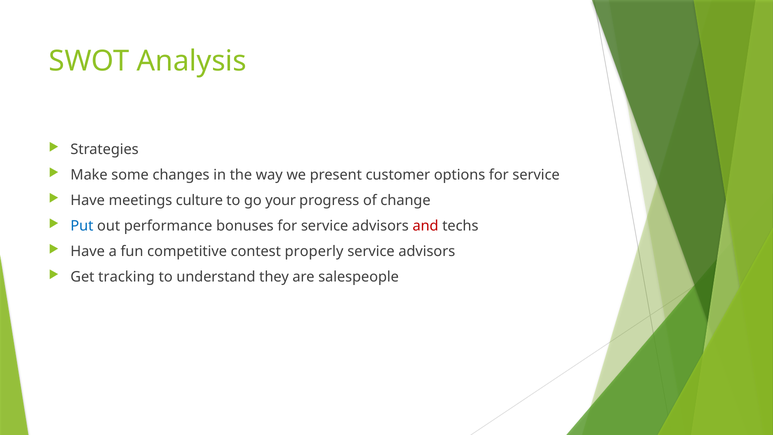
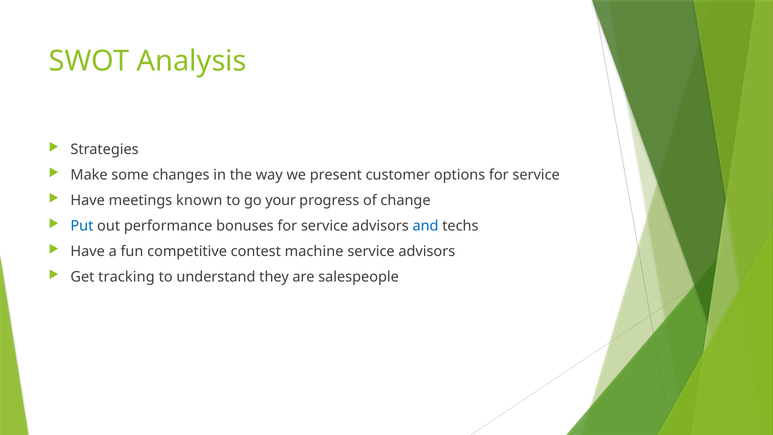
culture: culture -> known (199, 201)
and colour: red -> blue (426, 226)
properly: properly -> machine (314, 251)
